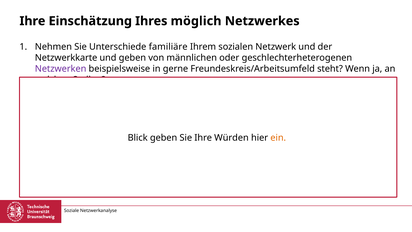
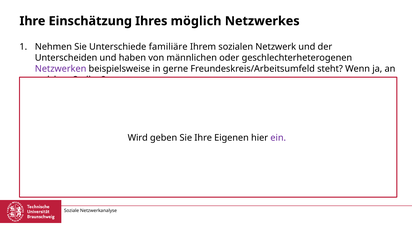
Netzwerkkarte: Netzwerkkarte -> Unterscheiden (66, 58)
und geben: geben -> haben (132, 58)
Blick: Blick -> Wird (138, 138)
Würden: Würden -> Eigenen (232, 138)
ein colour: orange -> purple (278, 138)
